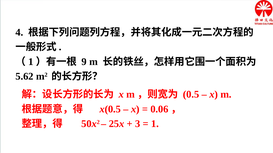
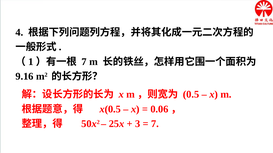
9: 9 -> 7 (84, 62)
5.62: 5.62 -> 9.16 (25, 77)
1: 1 -> 7 (155, 124)
